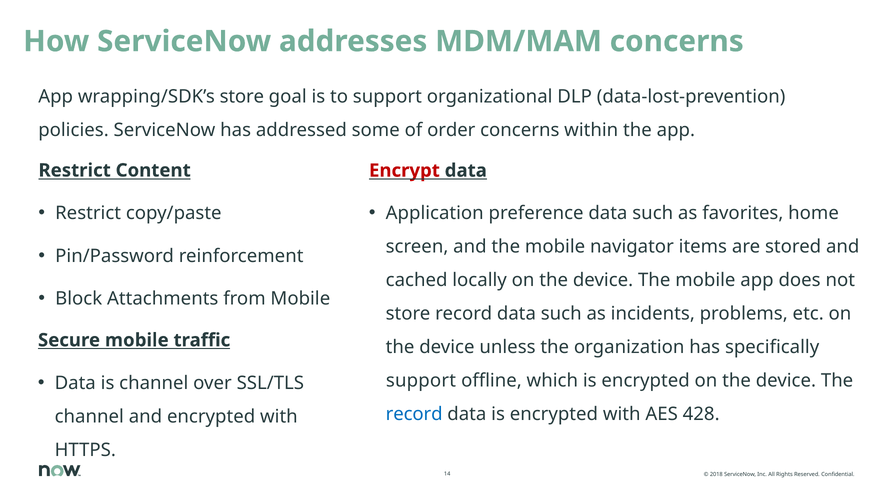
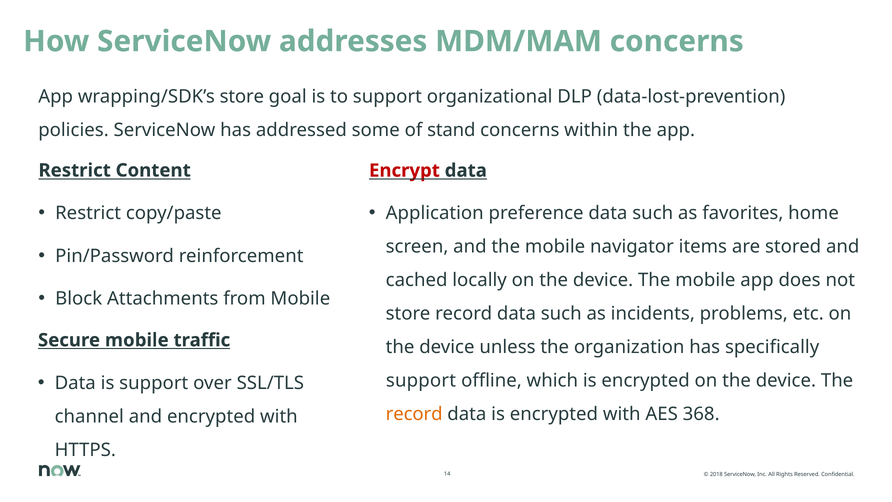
order: order -> stand (451, 130)
is channel: channel -> support (154, 383)
record colour: blue -> orange (414, 414)
428: 428 -> 368 (701, 414)
